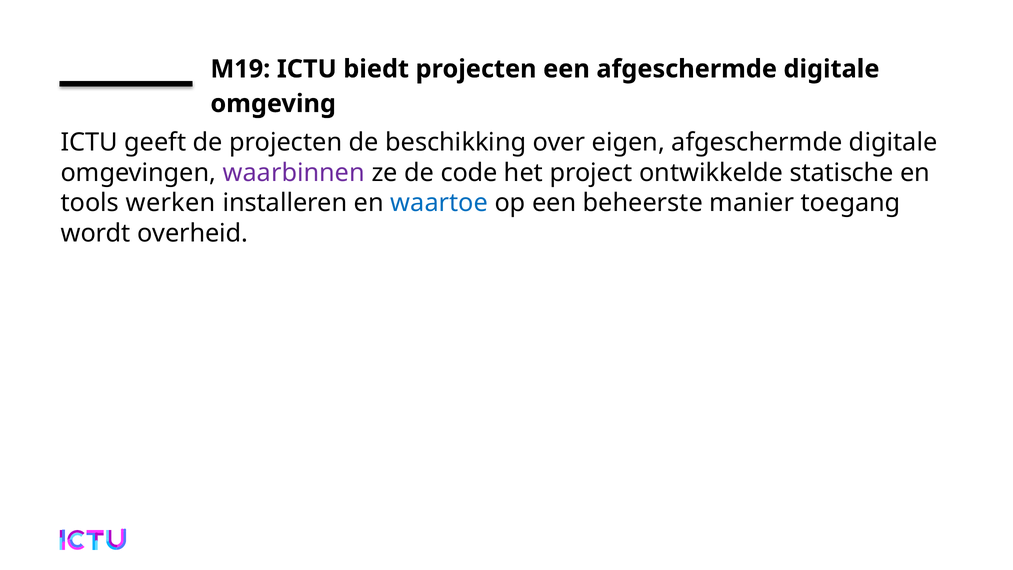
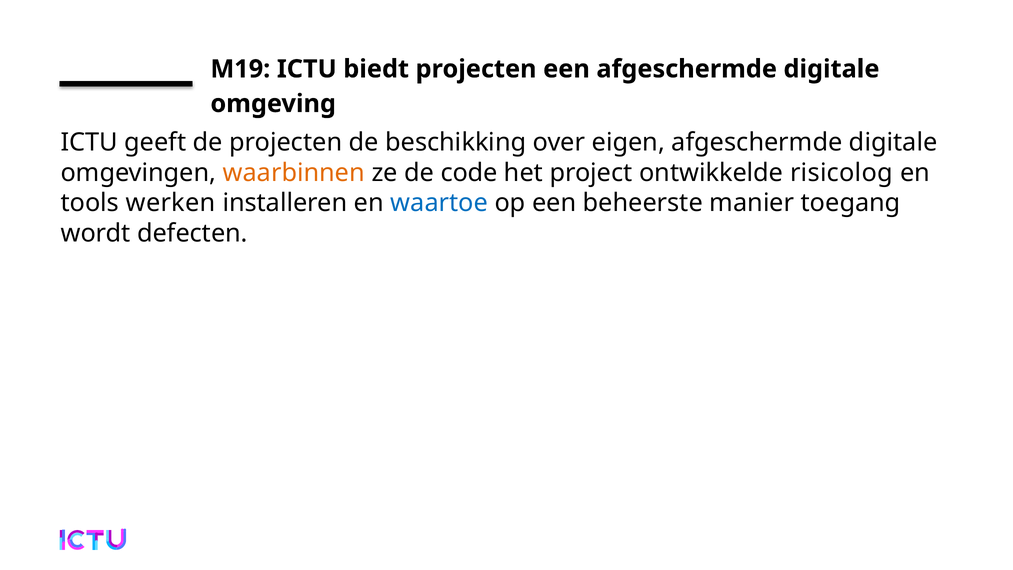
waarbinnen colour: purple -> orange (294, 173)
statische: statische -> risicolog (842, 173)
overheid: overheid -> defecten (192, 233)
